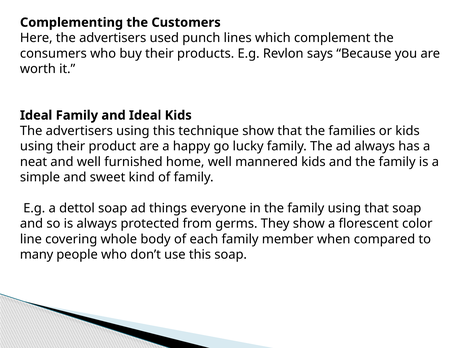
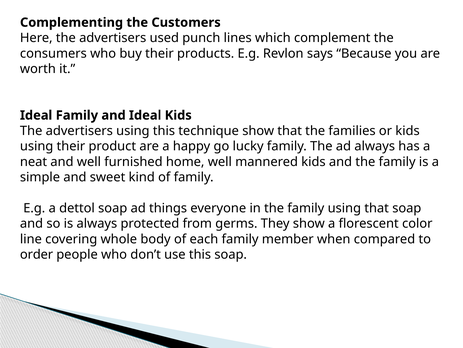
many: many -> order (37, 254)
